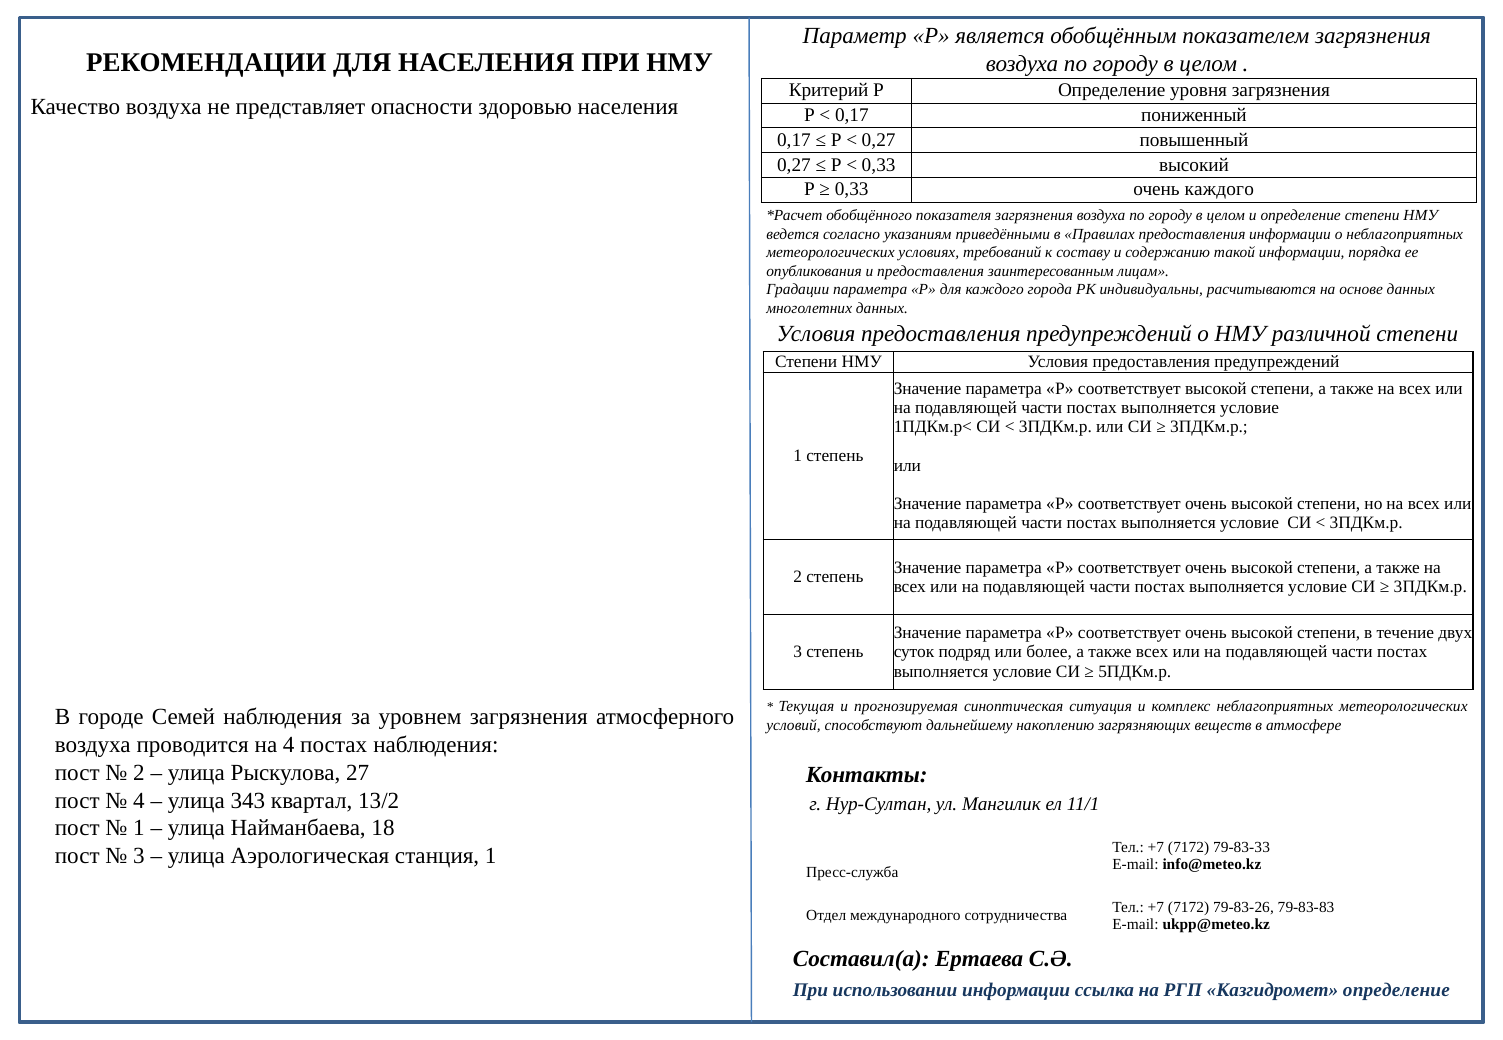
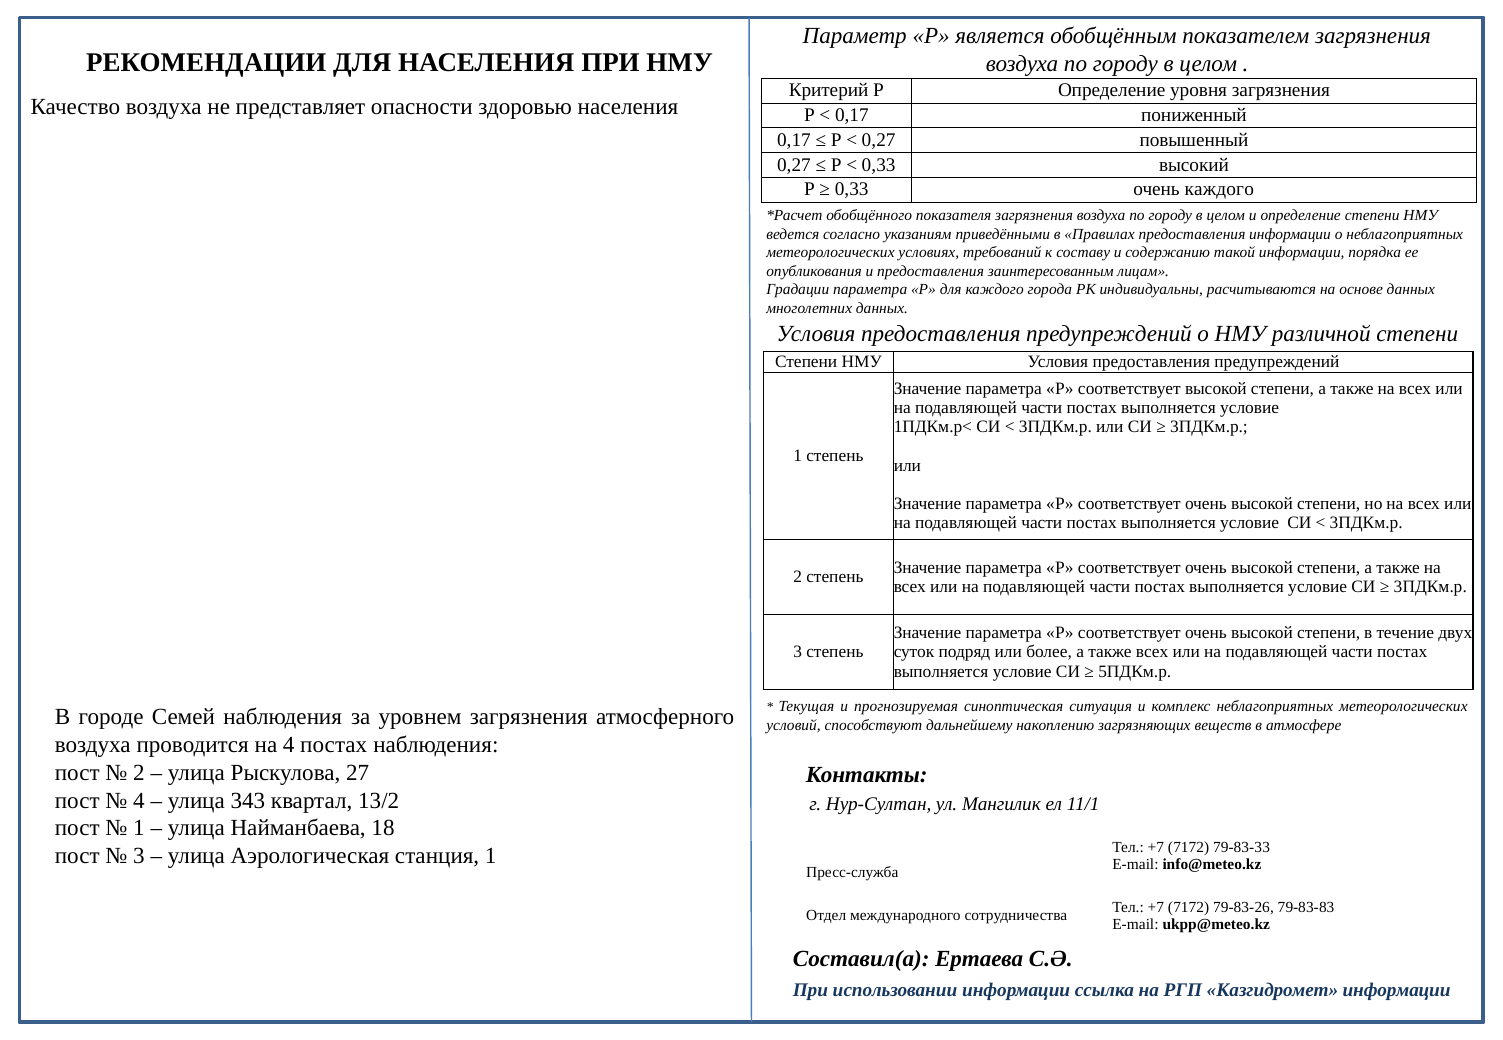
Казгидромет определение: определение -> информации (1397, 991)
